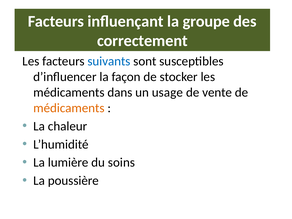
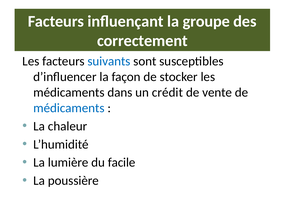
usage: usage -> crédit (167, 92)
médicaments colour: orange -> blue (69, 108)
soins: soins -> facile (122, 163)
